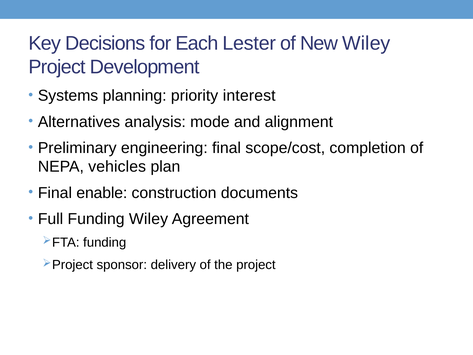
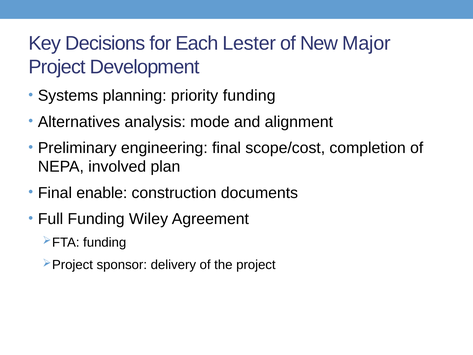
New Wiley: Wiley -> Major (367, 43)
priority interest: interest -> funding (249, 96)
vehicles: vehicles -> involved (117, 167)
